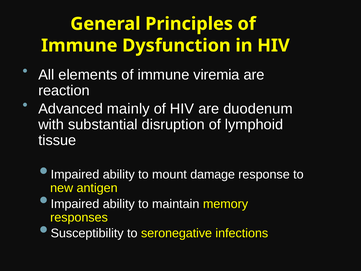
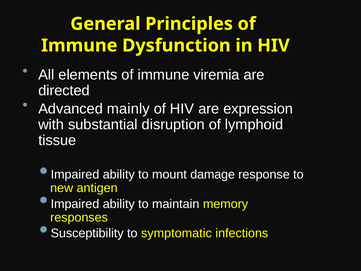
reaction: reaction -> directed (64, 90)
duodenum: duodenum -> expression (258, 109)
seronegative: seronegative -> symptomatic (176, 233)
